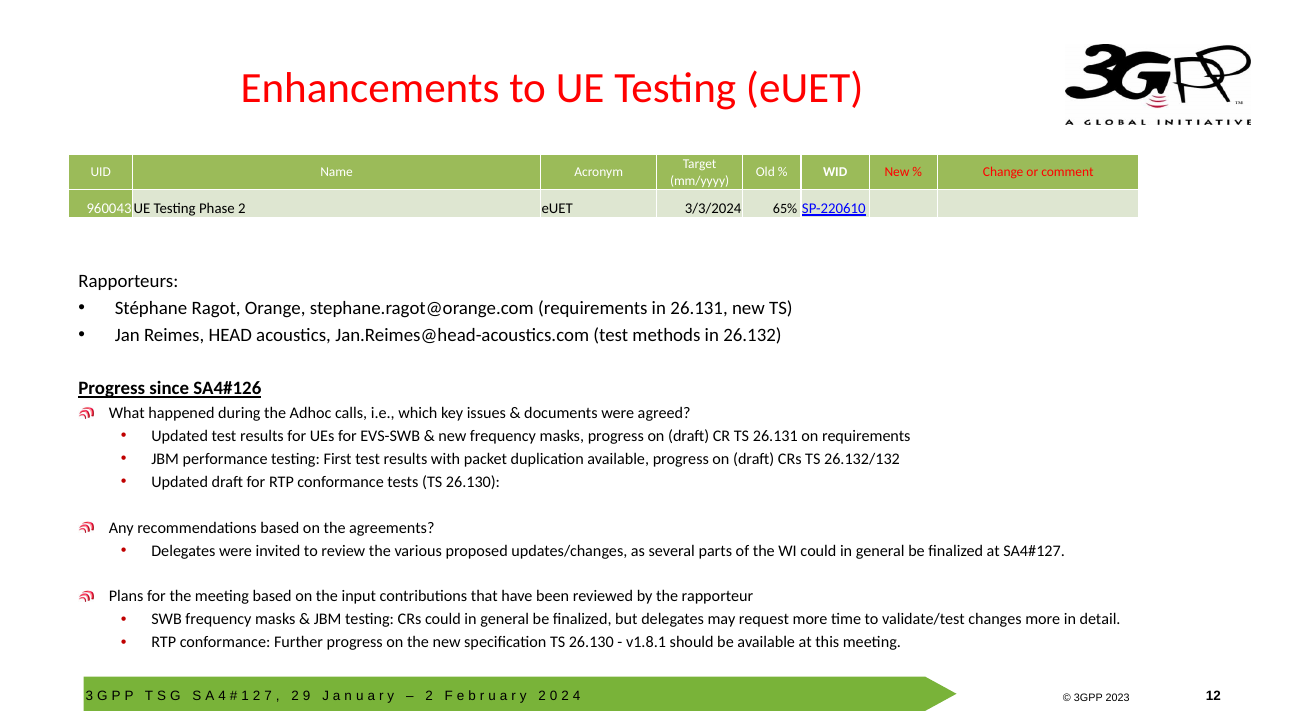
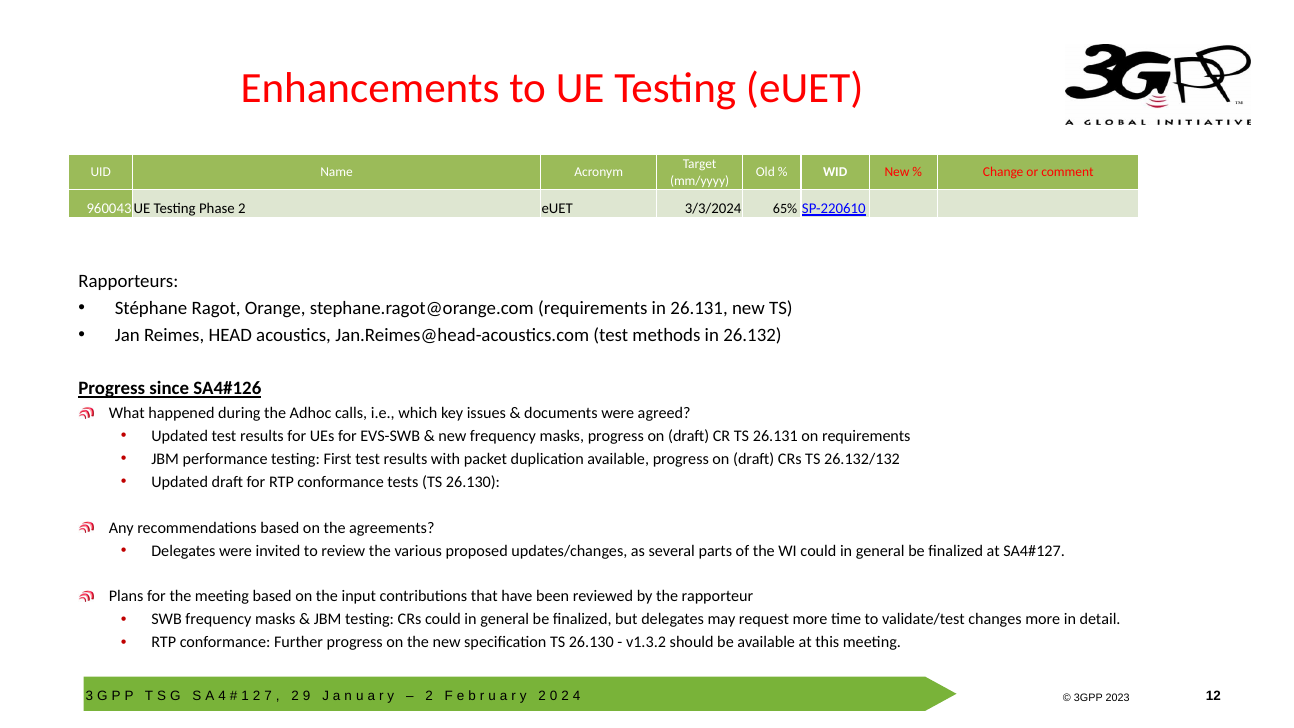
v1.8.1: v1.8.1 -> v1.3.2 (646, 642)
